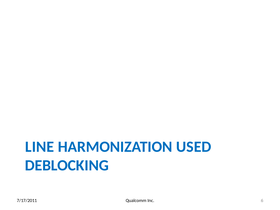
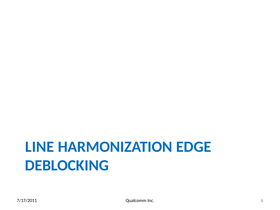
USED: USED -> EDGE (194, 147)
